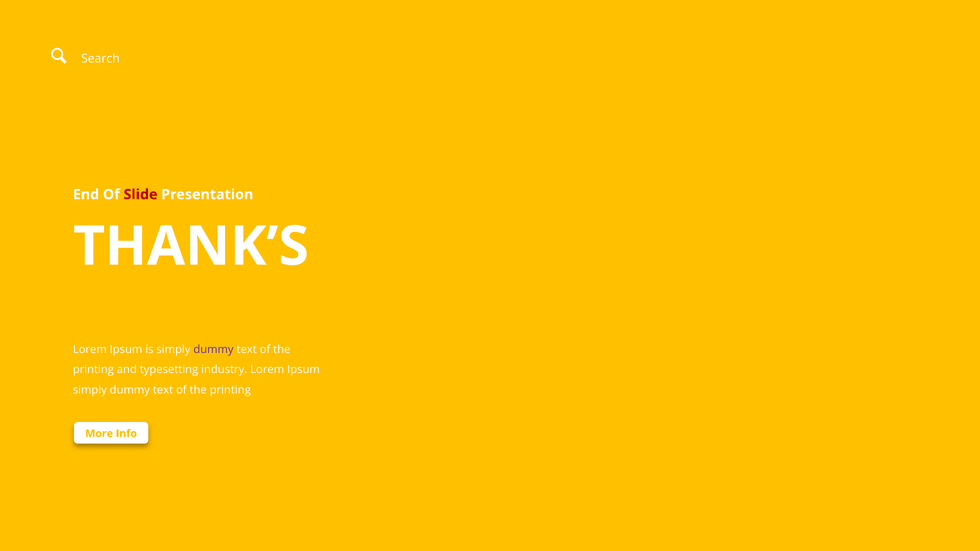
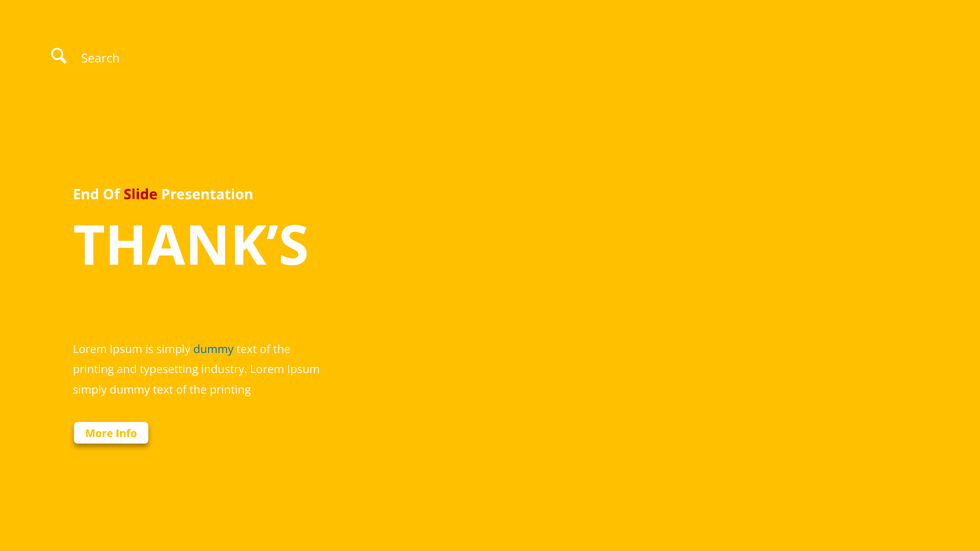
dummy colour: purple -> blue (213, 350)
